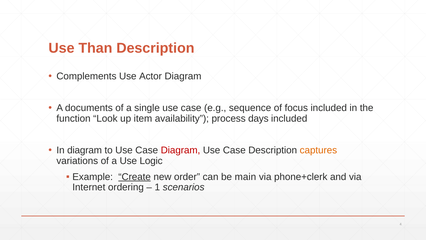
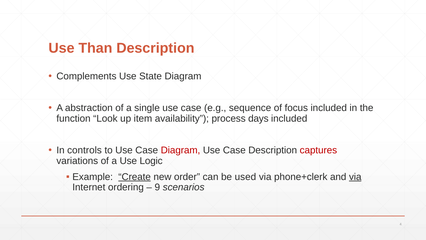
Actor: Actor -> State (151, 76)
documents: documents -> abstraction (89, 108)
In diagram: diagram -> controls (85, 150)
captures colour: orange -> red (318, 150)
main: main -> used (245, 177)
via underline: none -> present (355, 177)
1: 1 -> 9 (157, 187)
